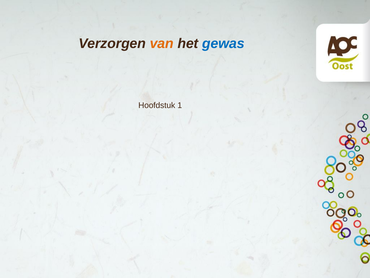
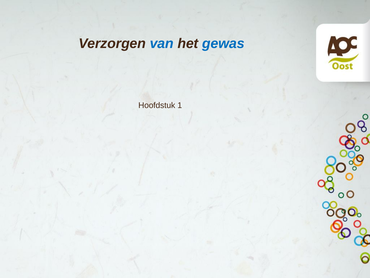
van colour: orange -> blue (162, 44)
